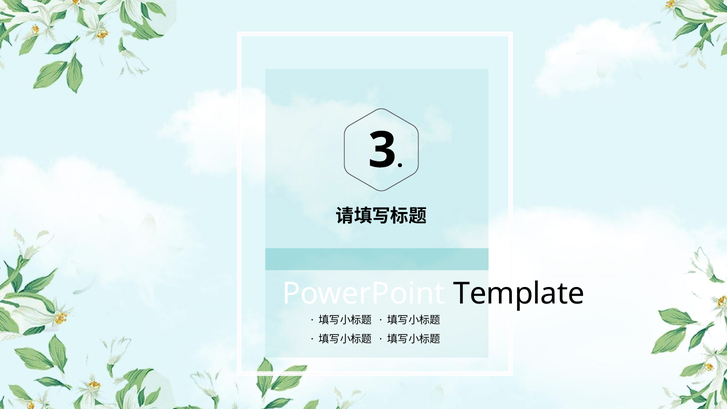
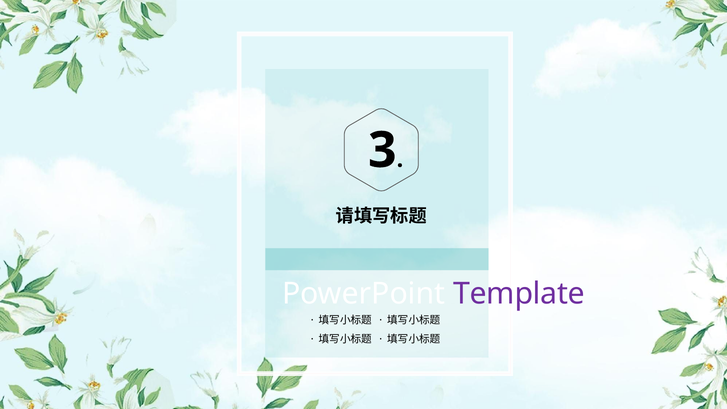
Template colour: black -> purple (519, 293)
